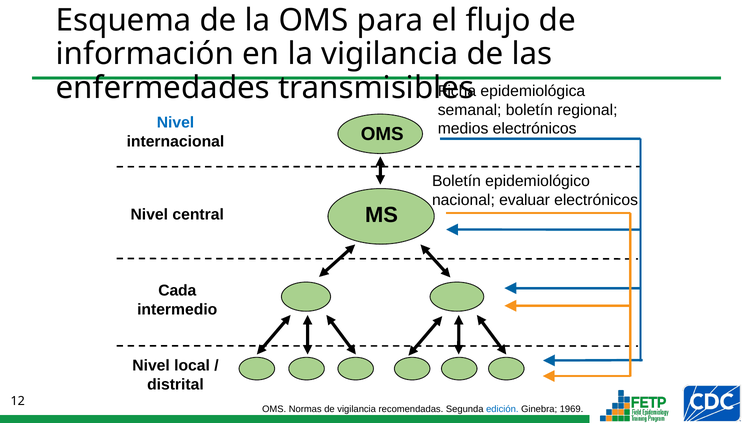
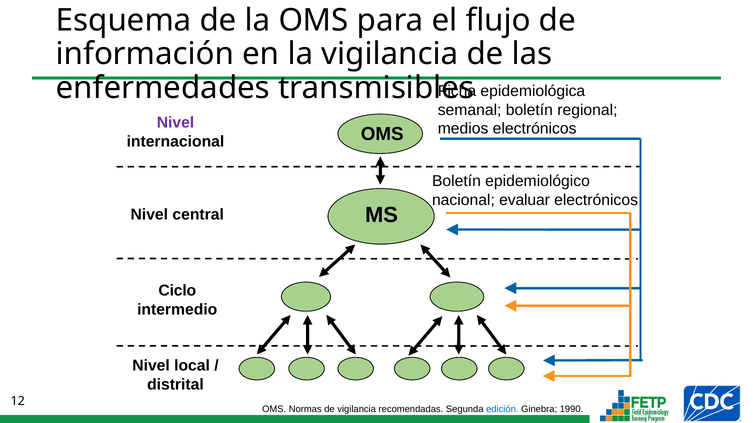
Nivel colour: blue -> purple (175, 123)
Cada: Cada -> Ciclo (177, 291)
1969: 1969 -> 1990 (571, 410)
